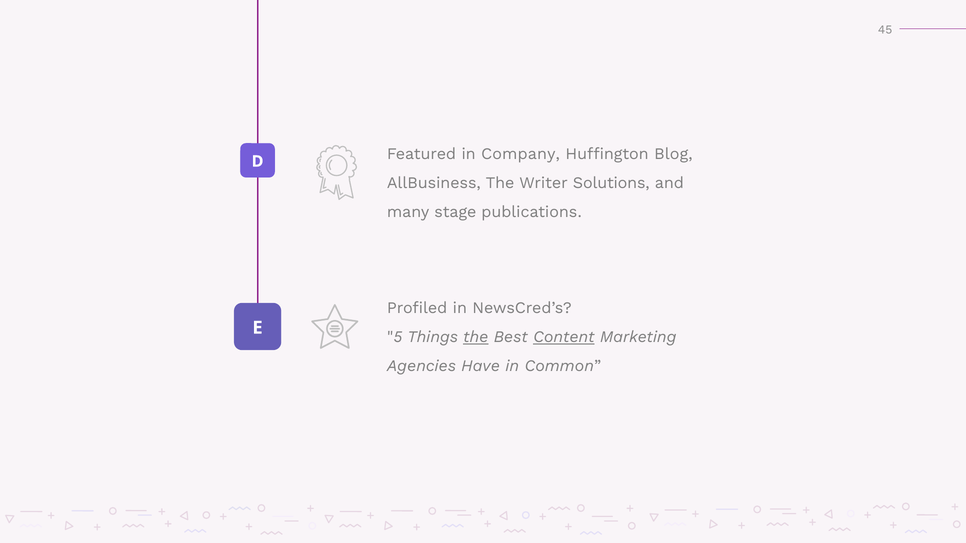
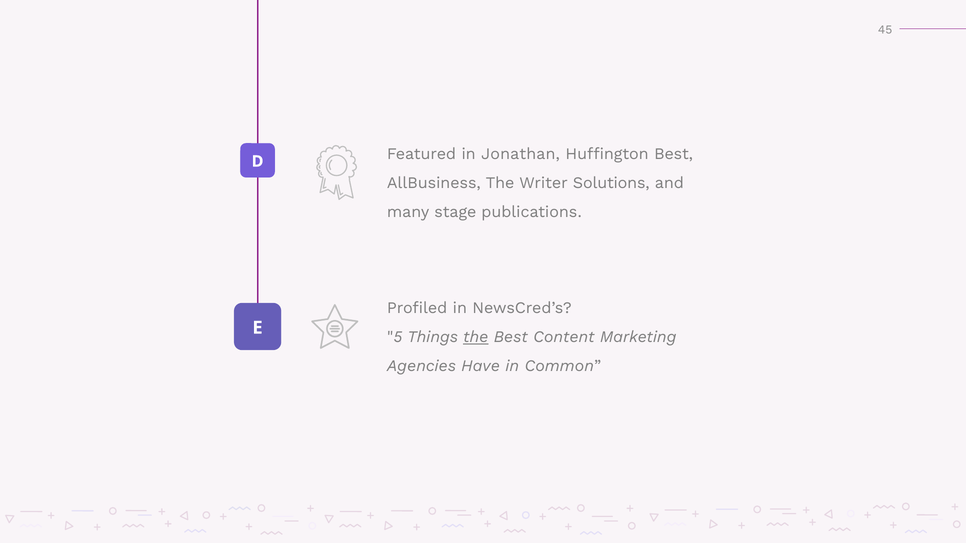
Company: Company -> Jonathan (521, 154)
Huffington Blog: Blog -> Best (674, 154)
Content underline: present -> none (564, 337)
